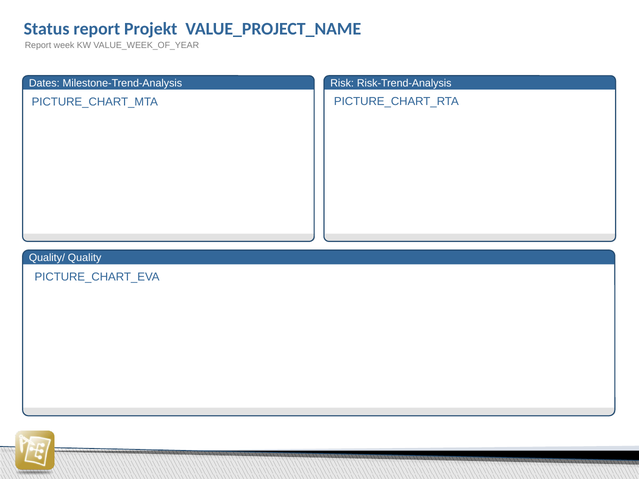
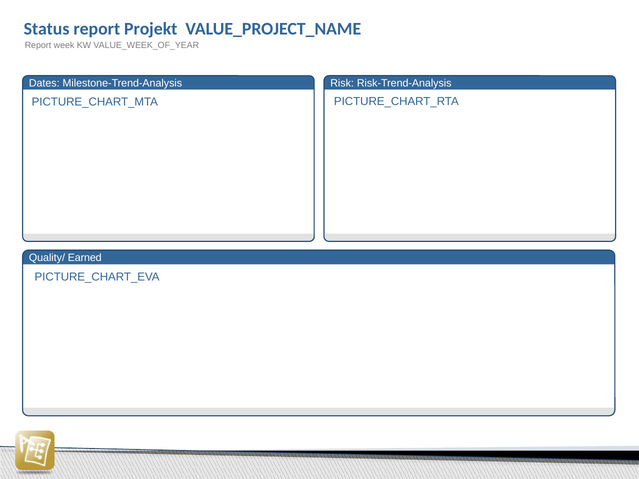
Quality: Quality -> Earned (85, 258)
